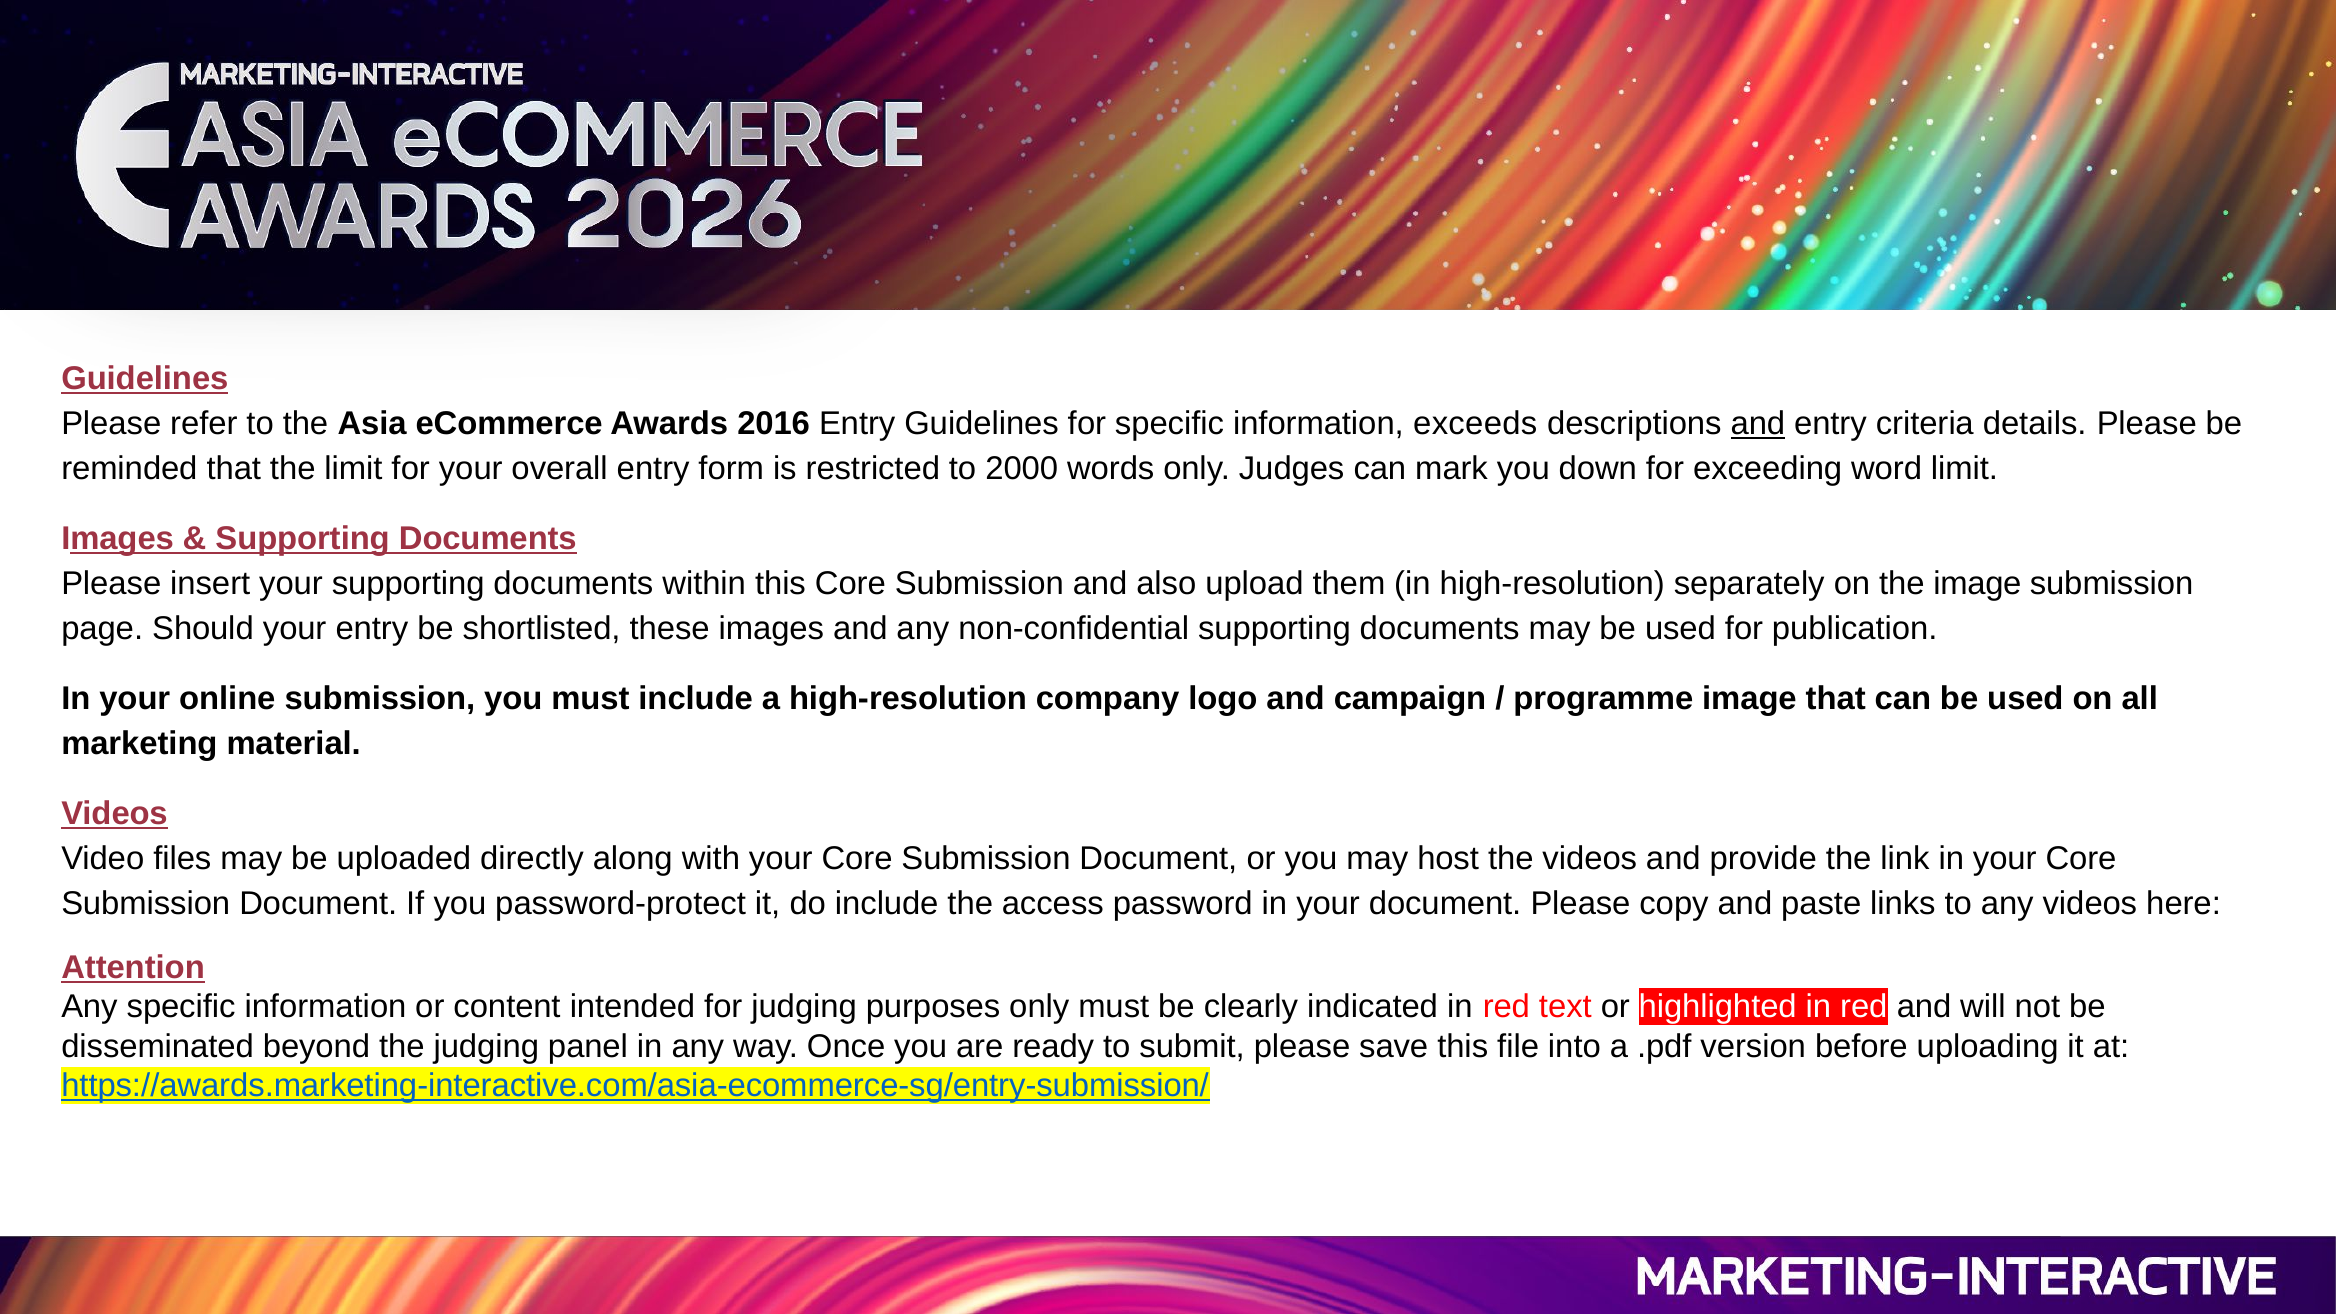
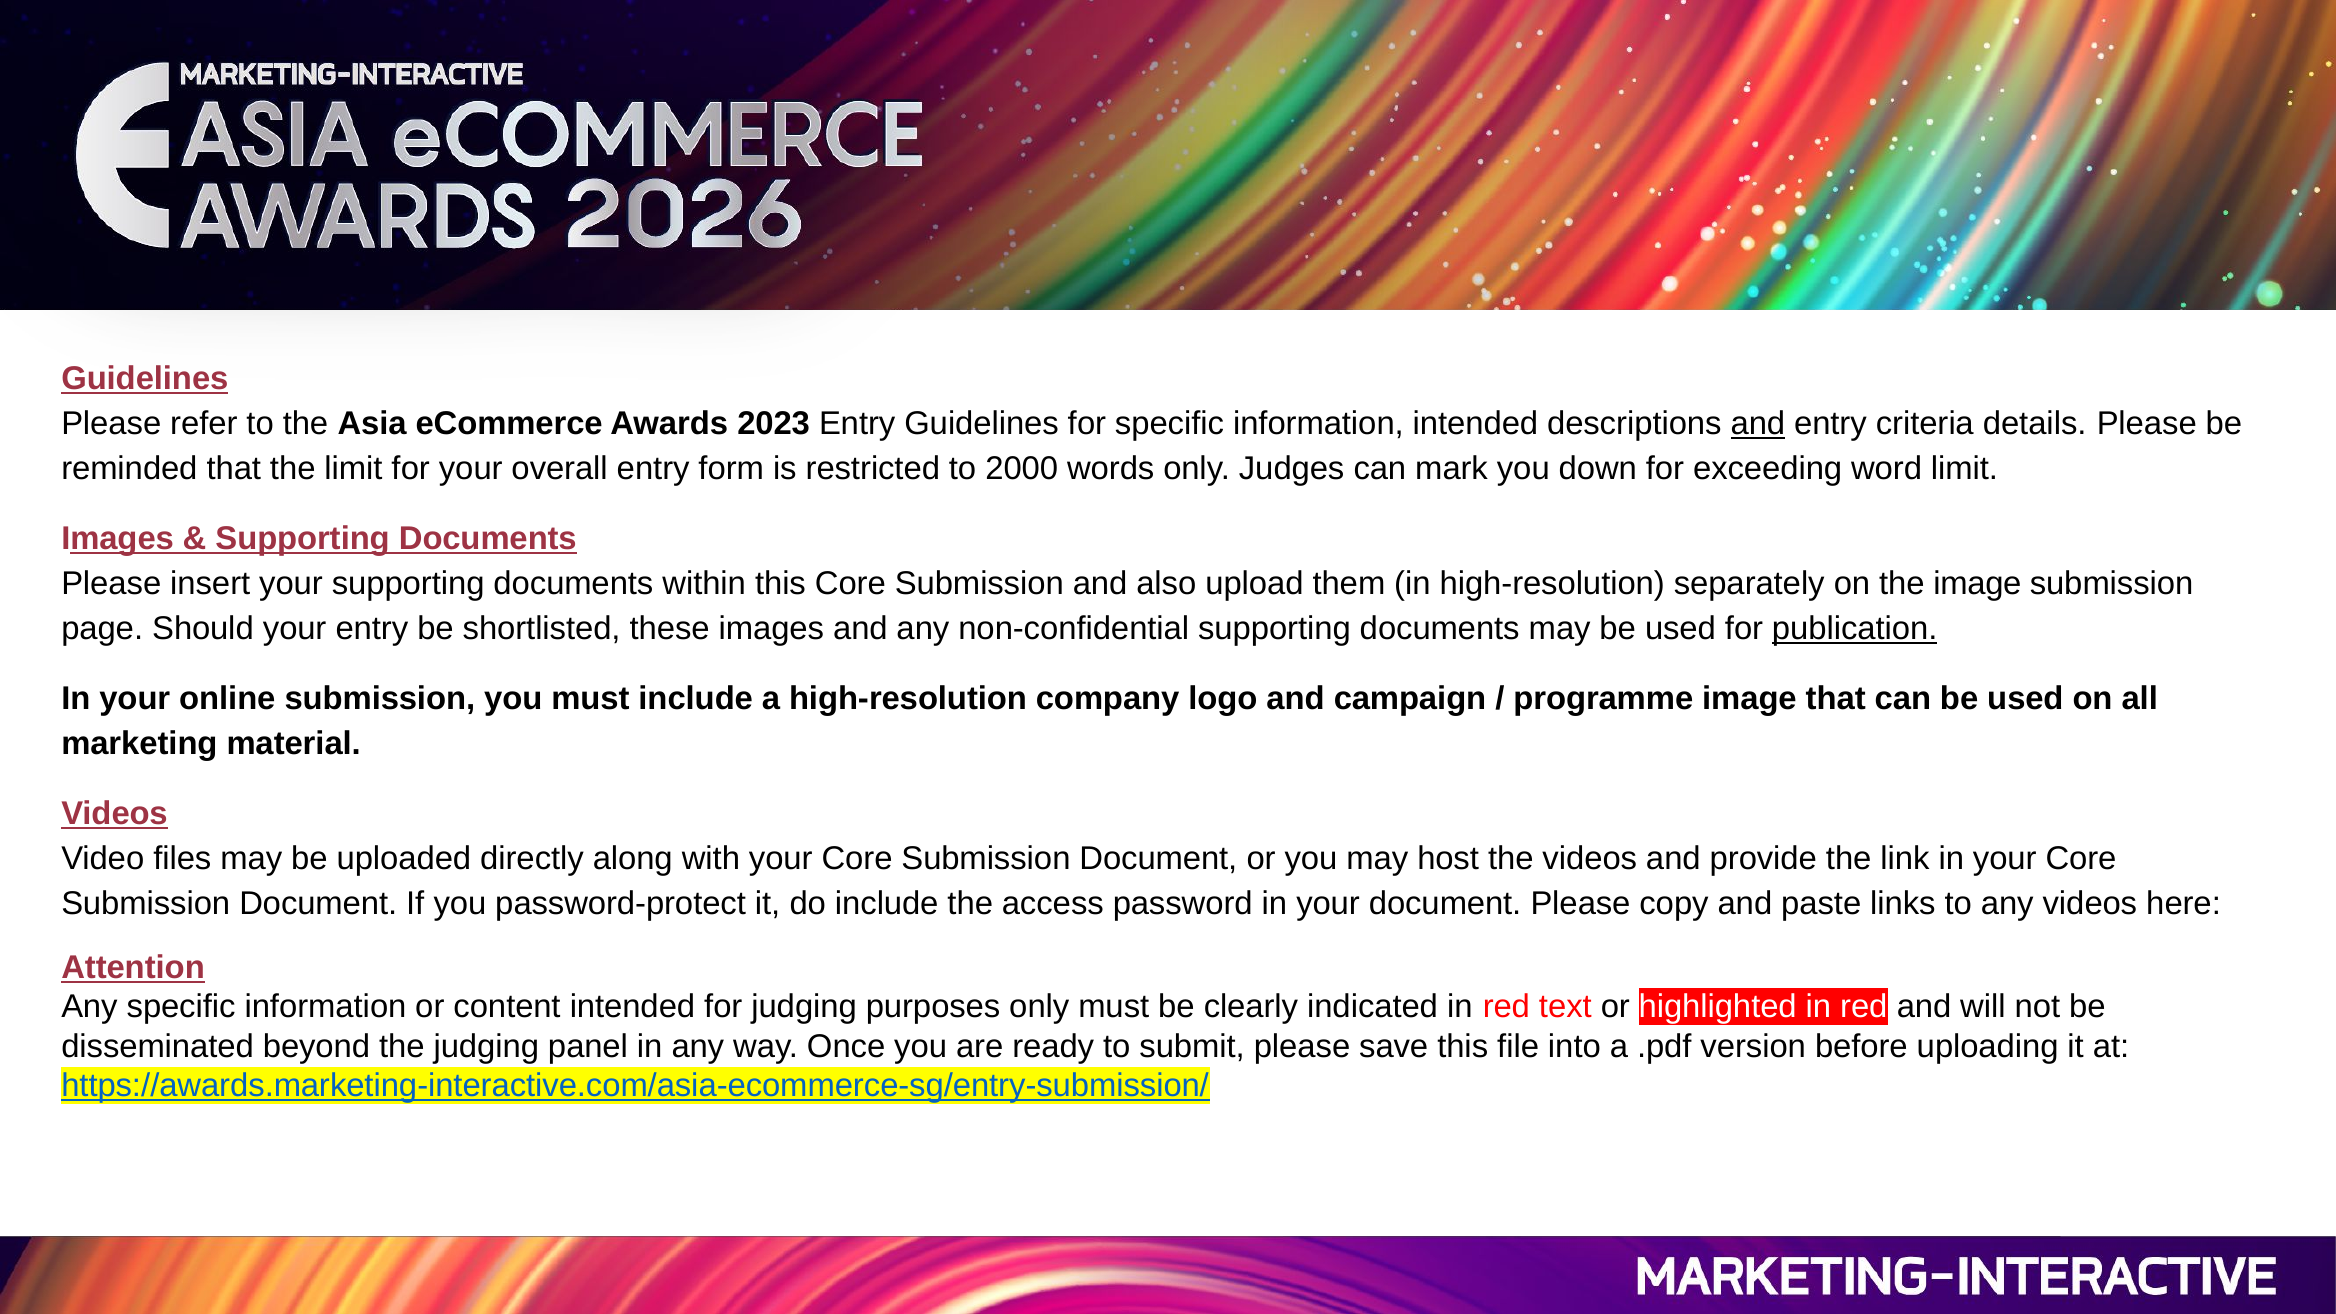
2016: 2016 -> 2023 (774, 423)
information exceeds: exceeds -> intended (1475, 423)
publication underline: none -> present (1855, 629)
